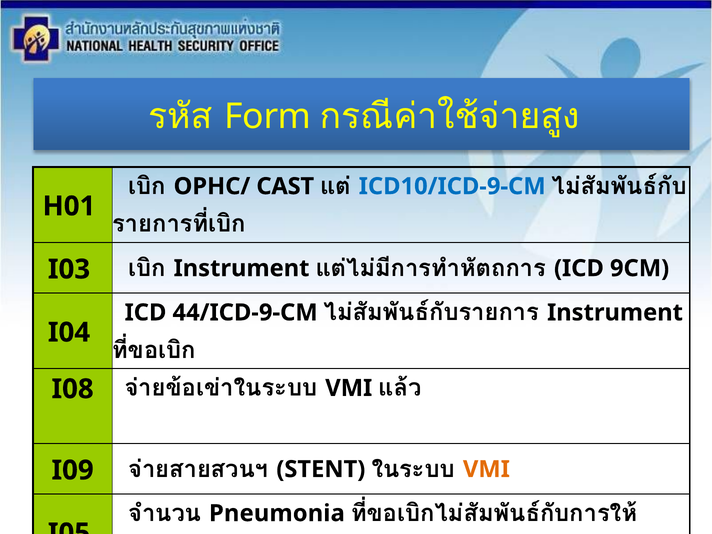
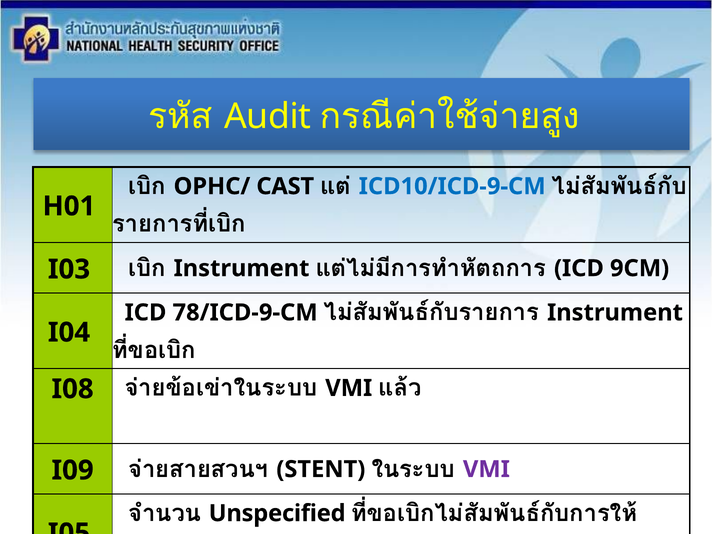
Form: Form -> Audit (268, 116)
44/ICD-9-CM: 44/ICD-9-CM -> 78/ICD-9-CM (245, 313)
VMI colour: orange -> purple (486, 469)
Pneumonia: Pneumonia -> Unspecified (277, 513)
